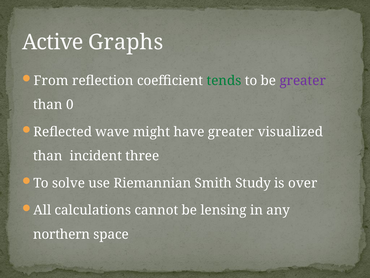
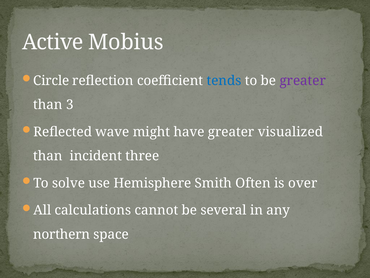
Graphs: Graphs -> Mobius (126, 42)
From: From -> Circle (51, 80)
tends colour: green -> blue (224, 80)
0: 0 -> 3 (70, 104)
Riemannian: Riemannian -> Hemisphere (152, 183)
Study: Study -> Often (253, 183)
lensing: lensing -> several (224, 210)
